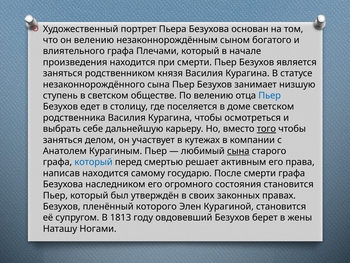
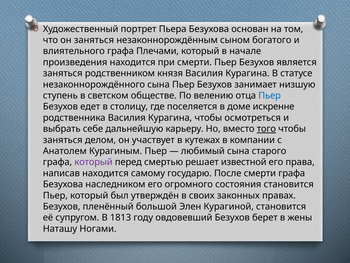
он велению: велению -> заняться (94, 40)
доме светском: светском -> искренне (274, 106)
сына underline: present -> none (238, 151)
который colour: blue -> purple (93, 162)
активным: активным -> известной (244, 162)
которого: которого -> большой (156, 206)
